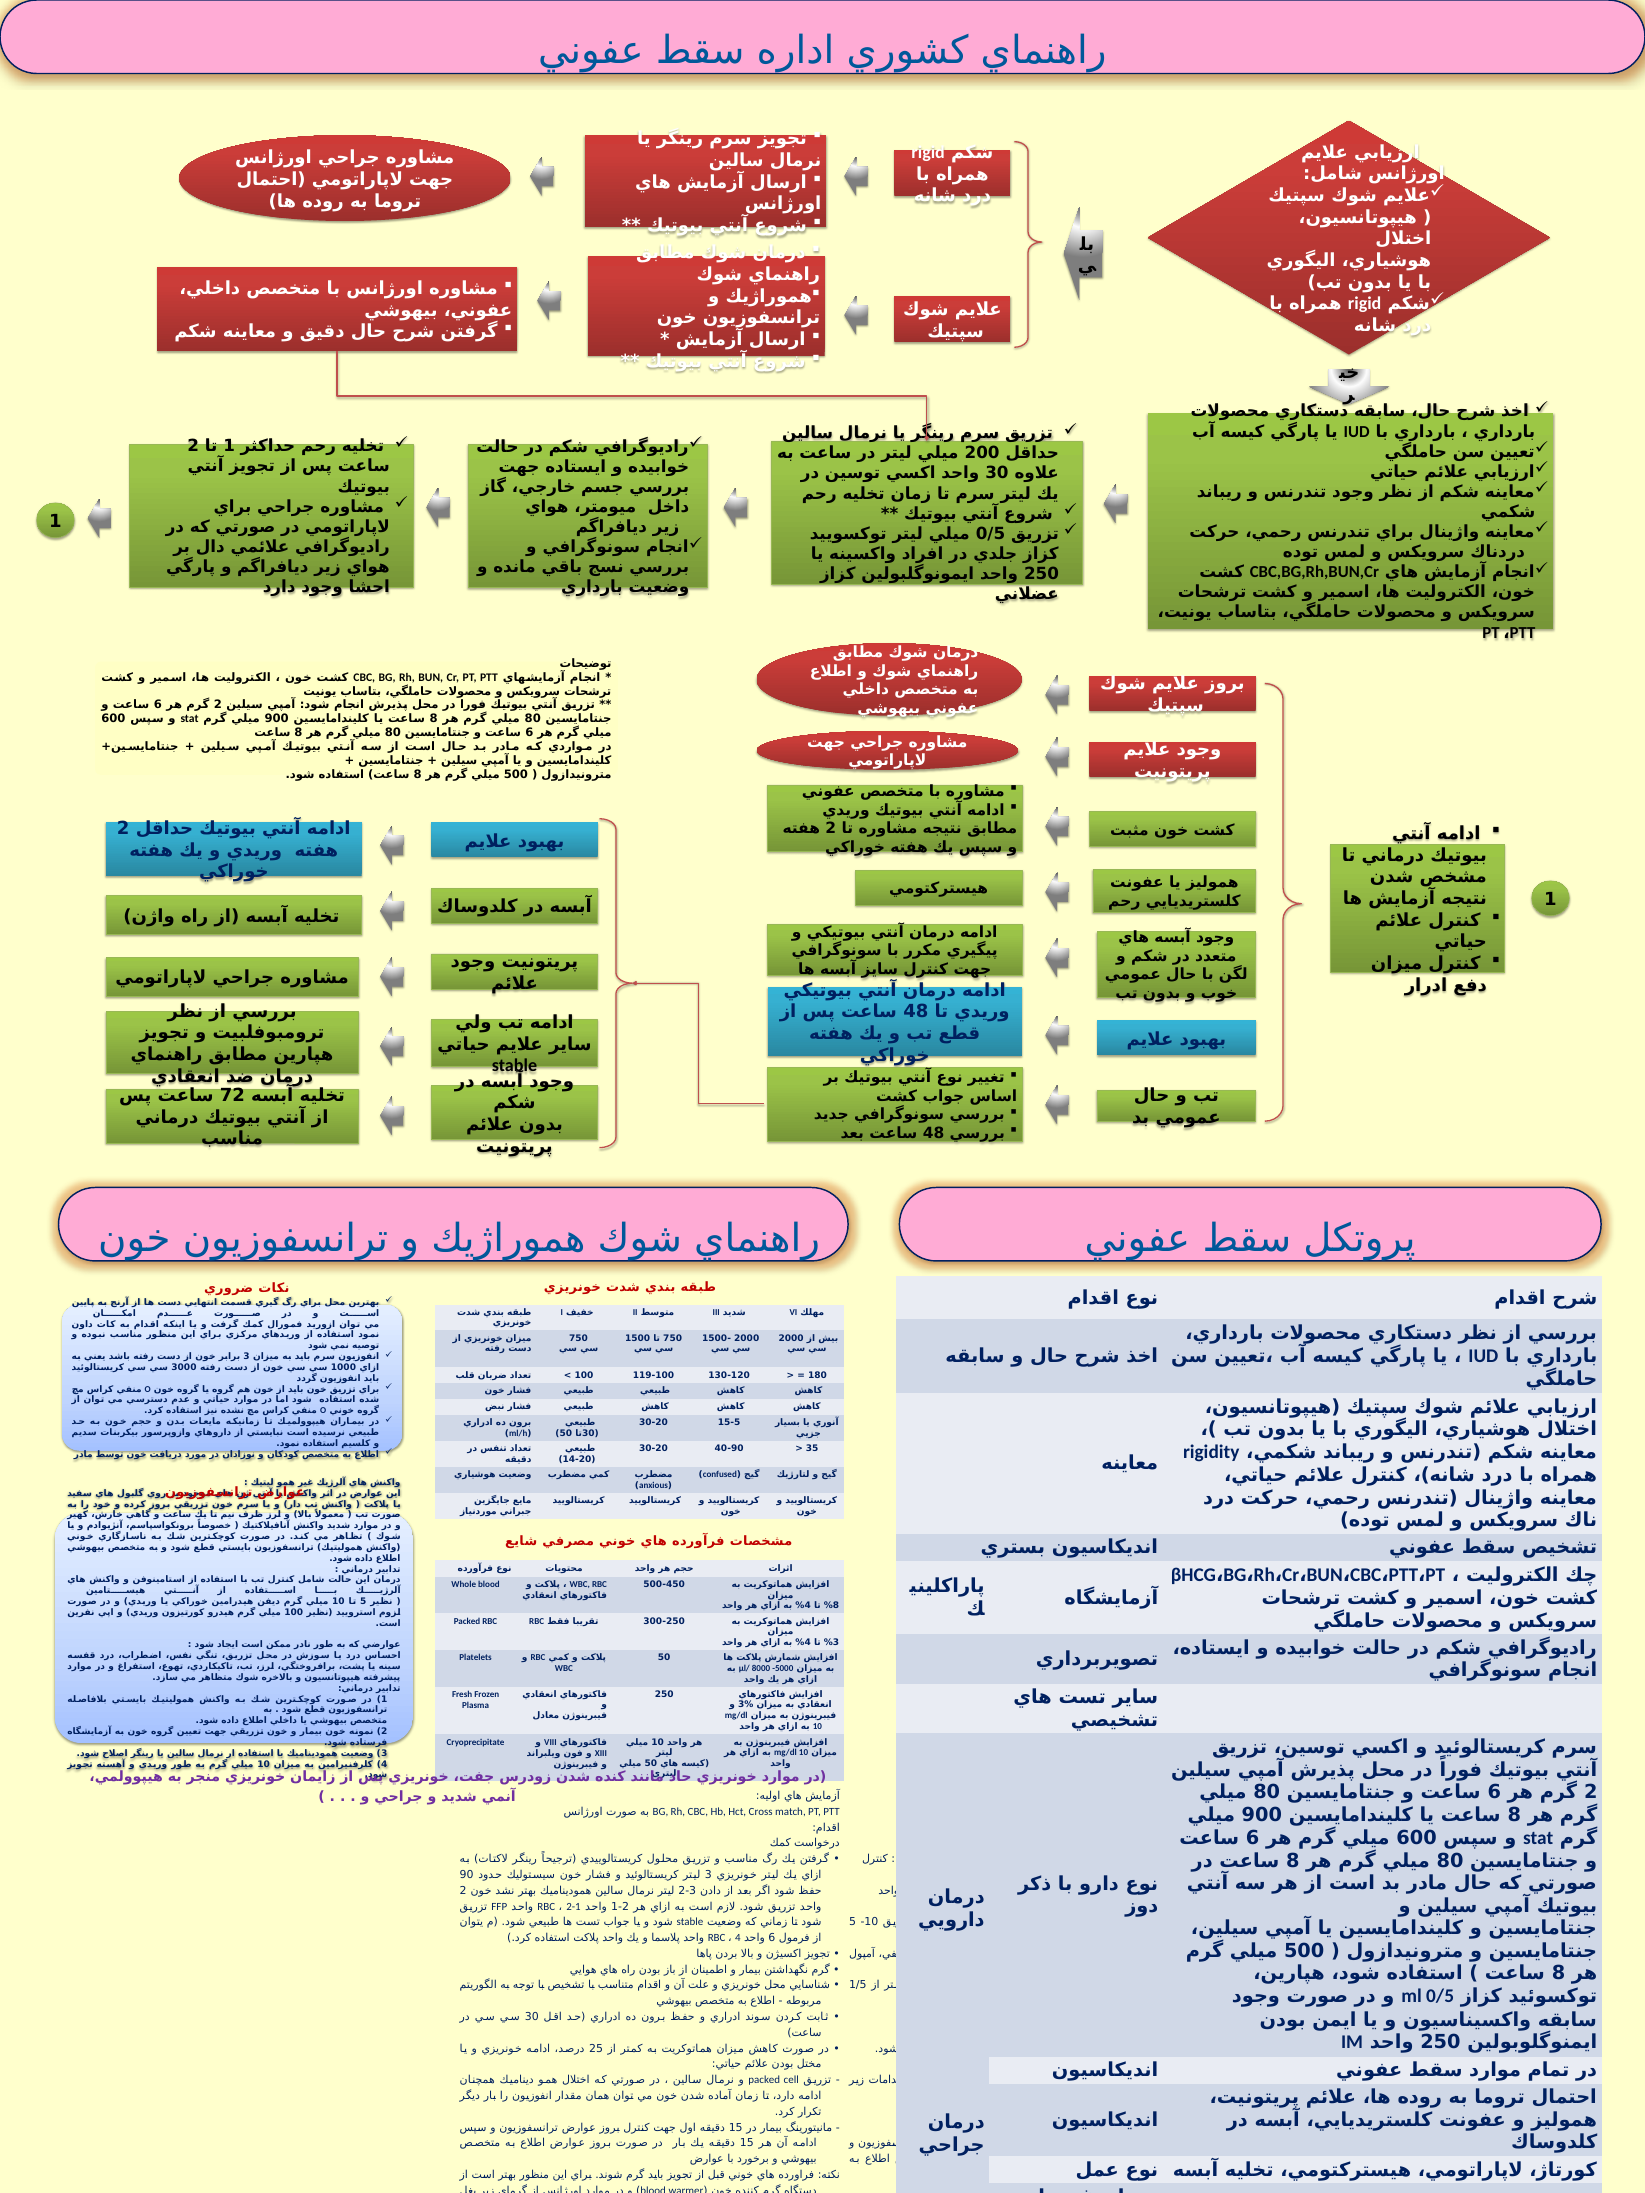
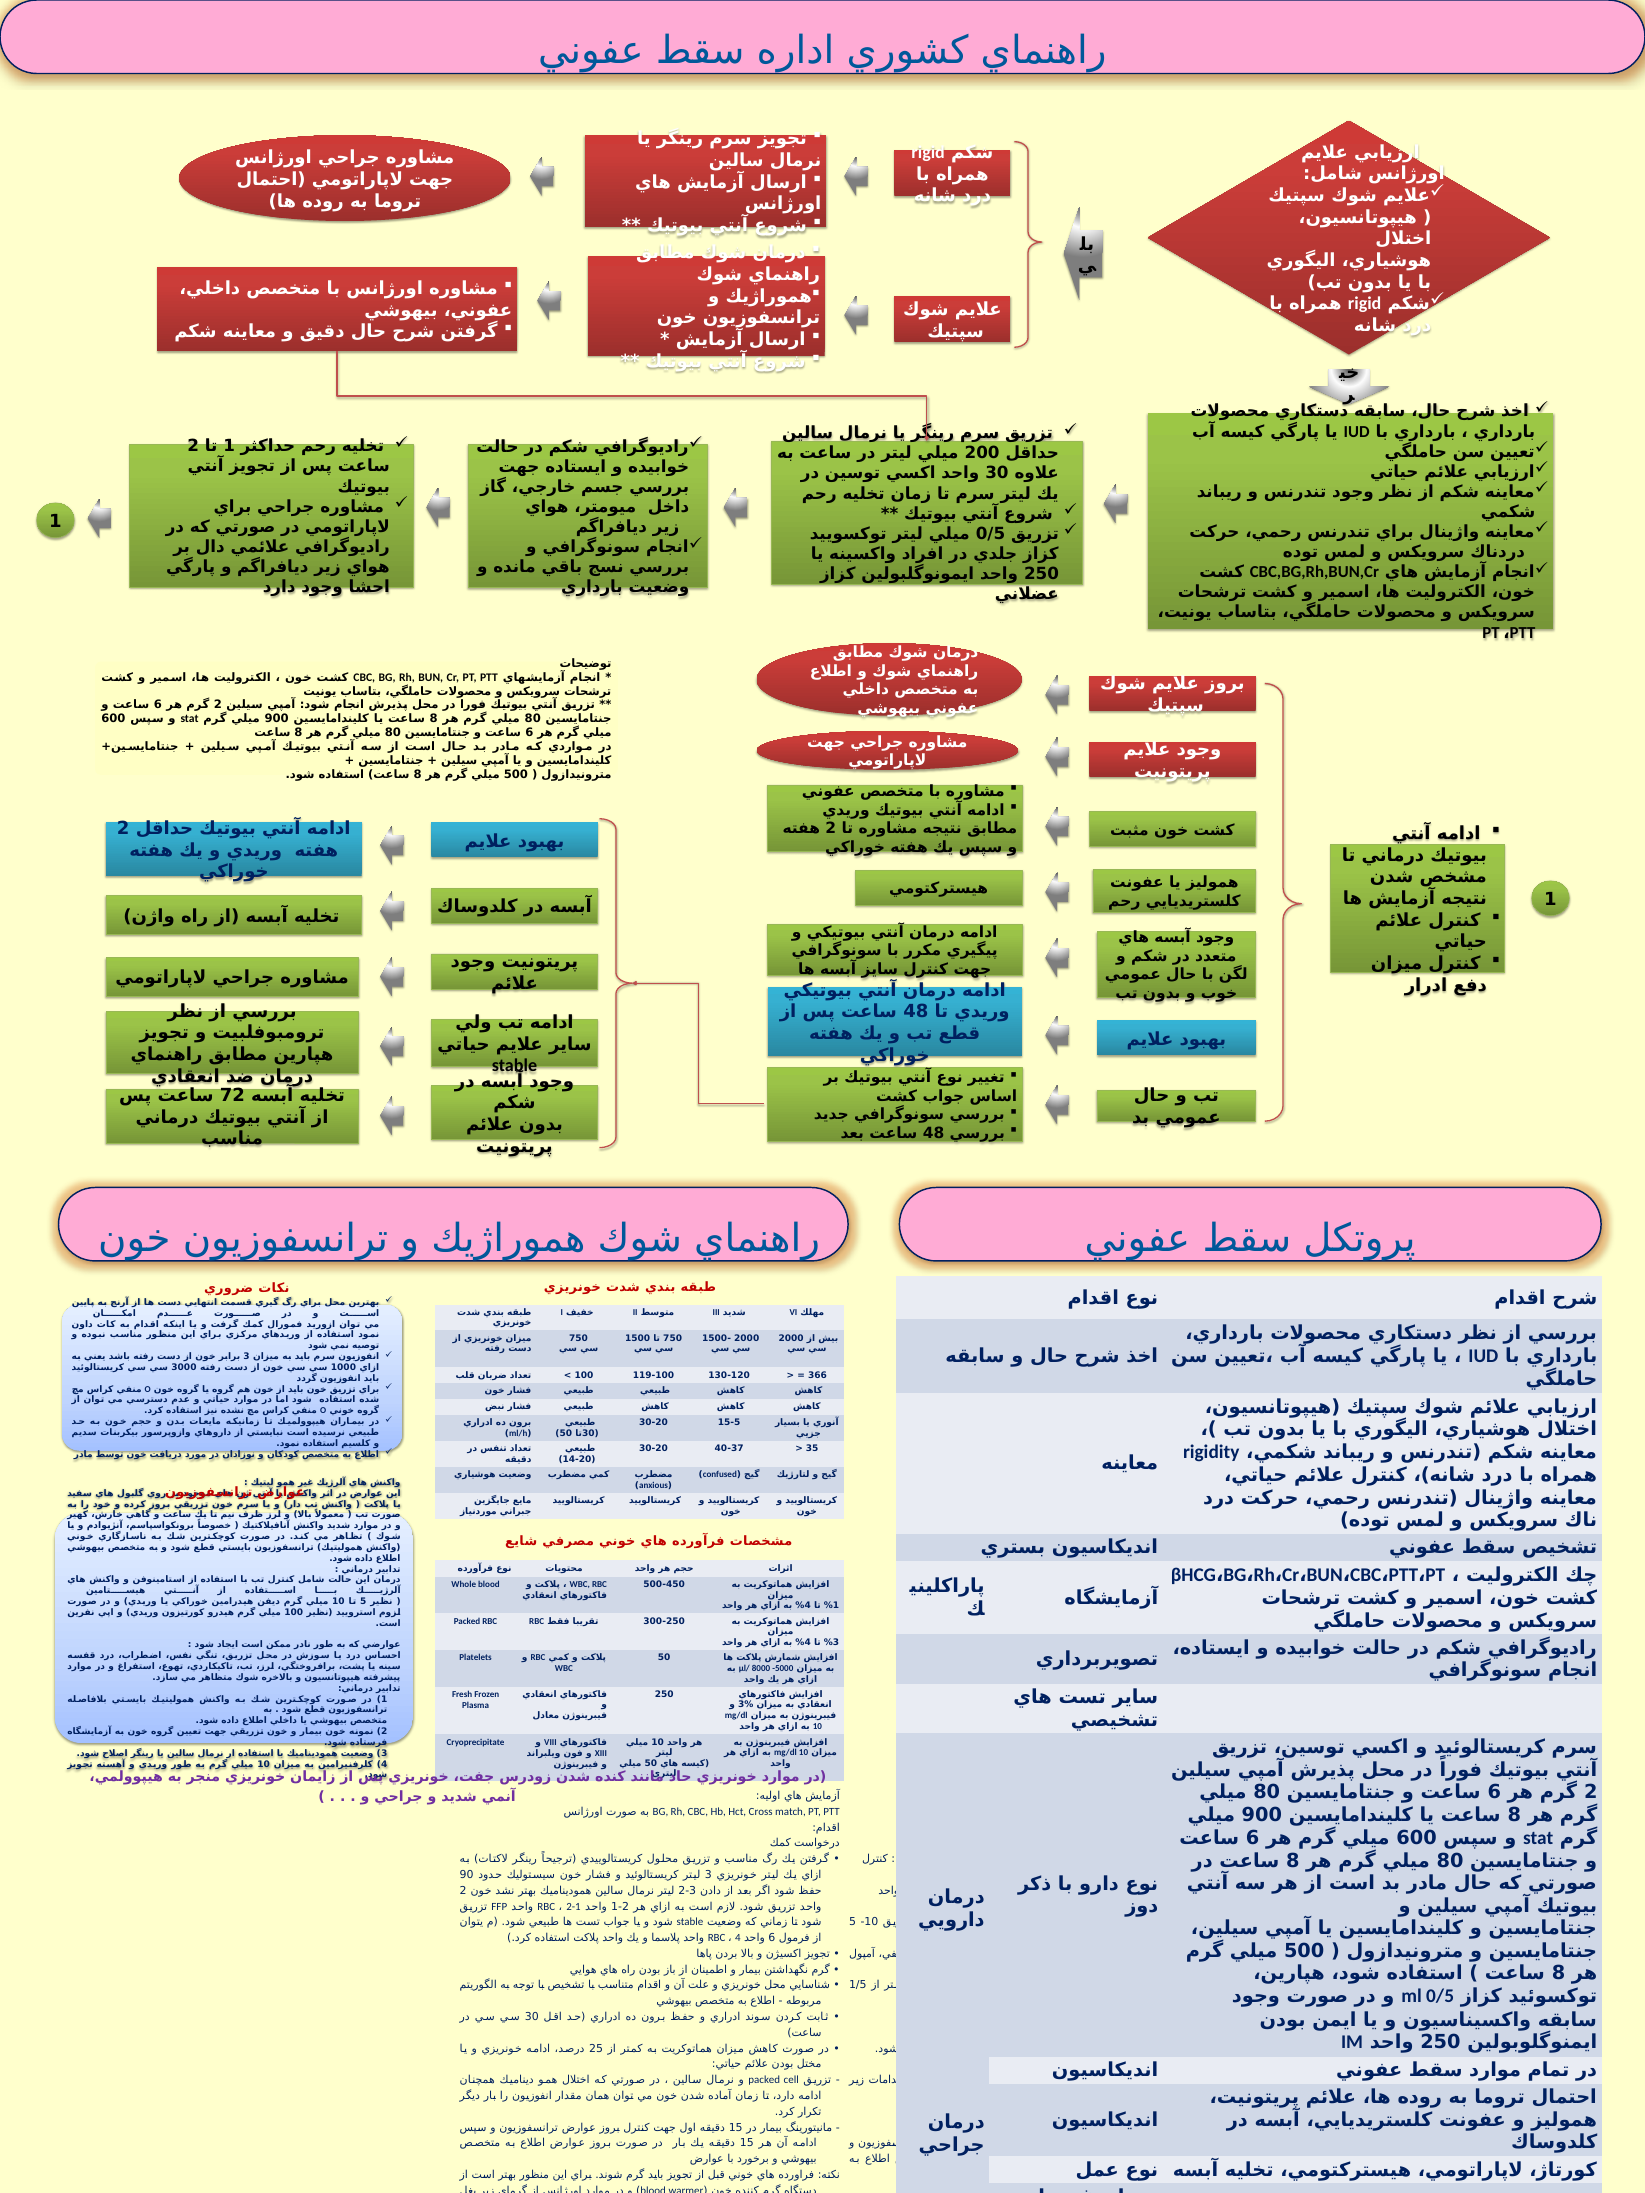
180: 180 -> 366 (818, 1375)
40-90: 40-90 -> 40-37 (729, 1449)
%8: %8 -> %1 (832, 1606)
